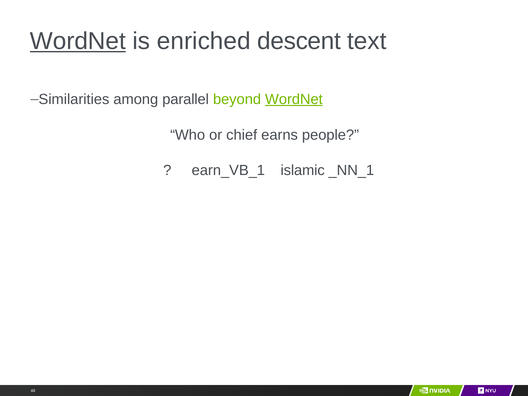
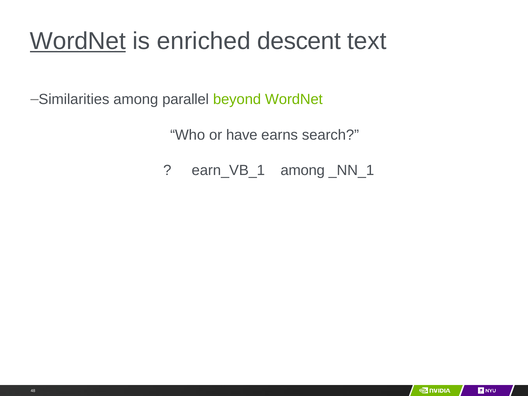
WordNet underline: present -> none (294, 99)
chief: chief -> have (242, 135)
people: people -> search (330, 135)
earn_VB_1 islamic: islamic -> among (303, 170)
